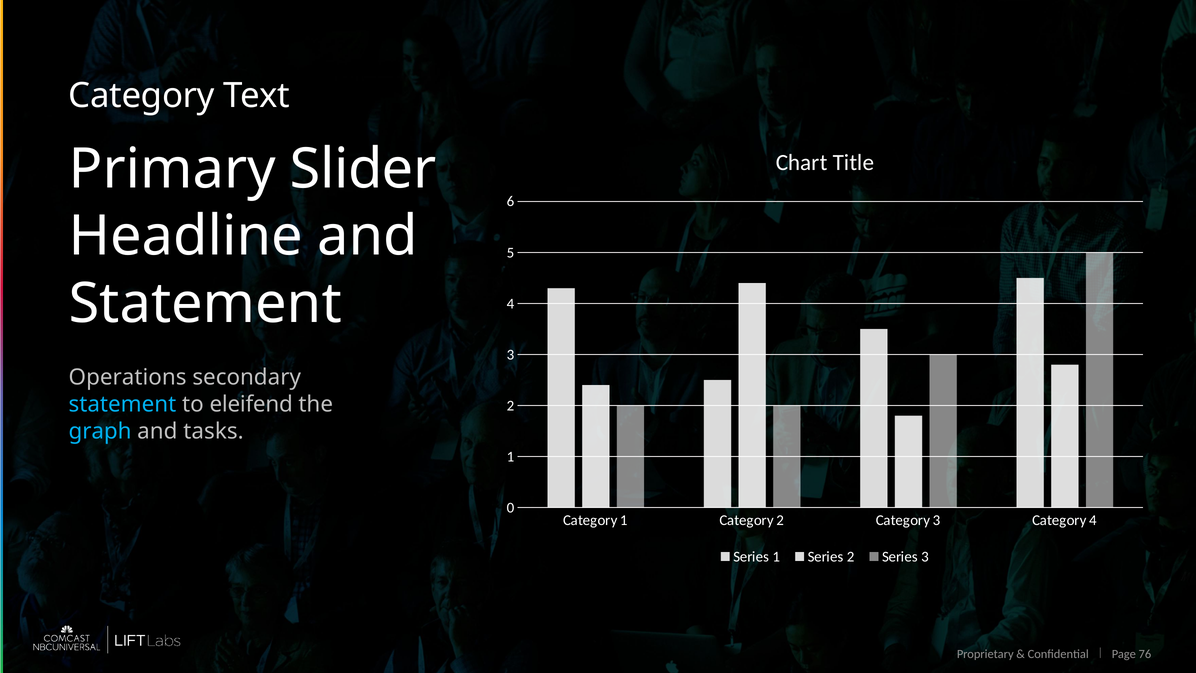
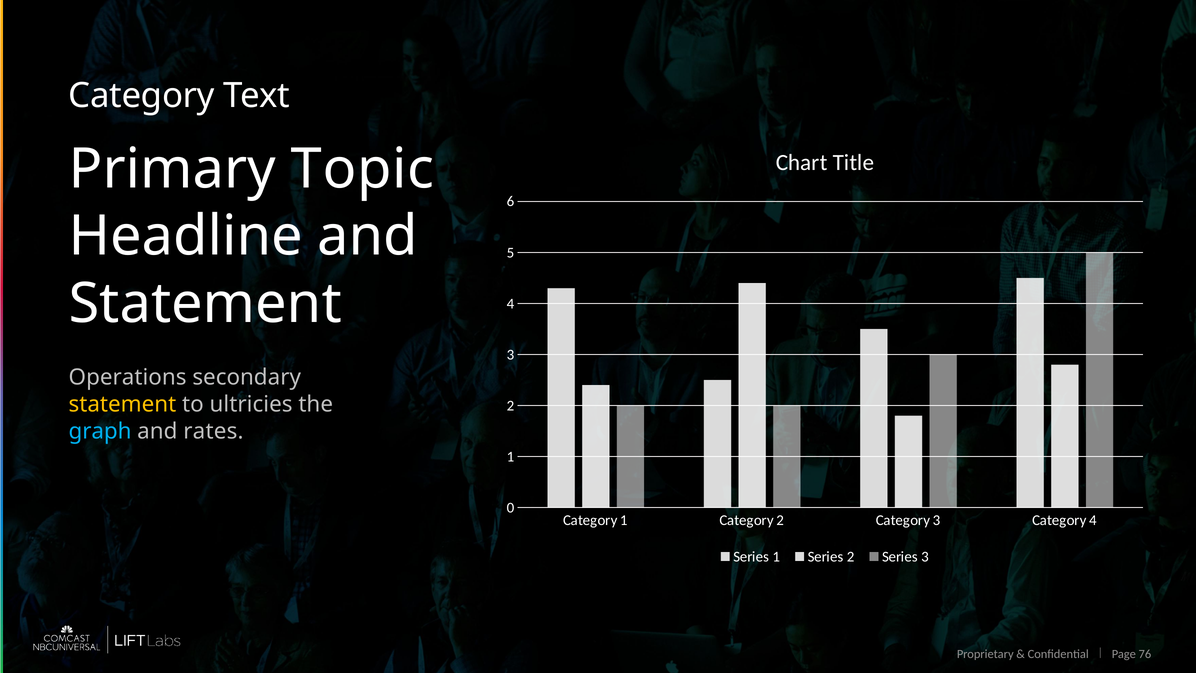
Slider: Slider -> Topic (363, 169)
statement colour: light blue -> yellow (122, 404)
eleifend: eleifend -> ultricies (251, 404)
tasks: tasks -> rates (213, 431)
